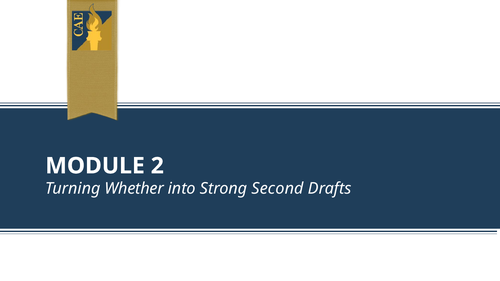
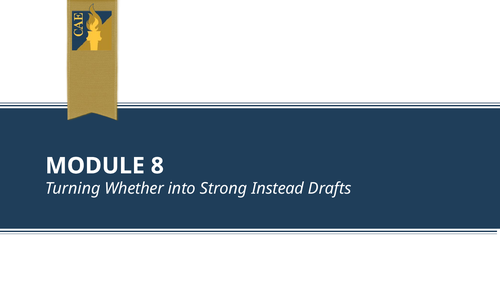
2: 2 -> 8 (157, 166)
Second: Second -> Instead (278, 189)
